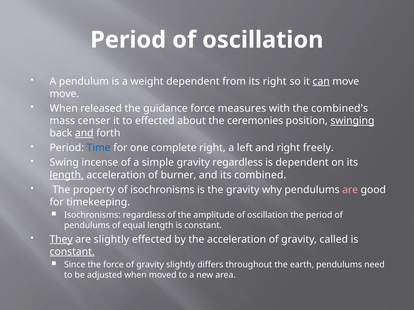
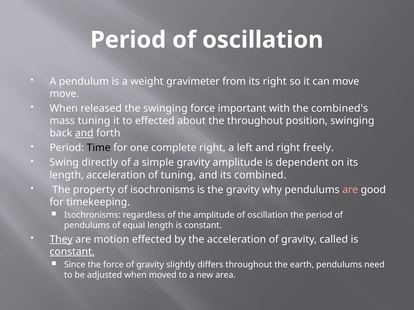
weight dependent: dependent -> gravimeter (193, 81)
can underline: present -> none (321, 81)
the guidance: guidance -> swinging (165, 109)
measures: measures -> important (242, 109)
mass censer: censer -> tuning (94, 121)
the ceremonies: ceremonies -> throughout (255, 121)
swinging underline: present -> none (352, 121)
Time colour: blue -> black (99, 148)
incense: incense -> directly (100, 163)
gravity regardless: regardless -> amplitude (238, 163)
length underline: present -> none (67, 175)
of burner: burner -> tuning (178, 175)
are slightly: slightly -> motion (111, 240)
